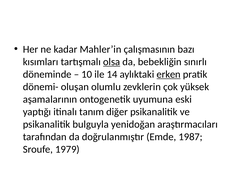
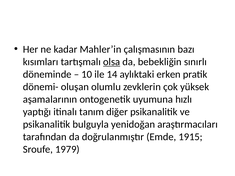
erken underline: present -> none (169, 74)
eski: eski -> hızlı (184, 99)
1987: 1987 -> 1915 (191, 137)
